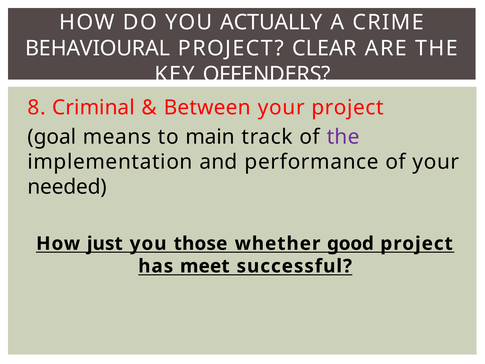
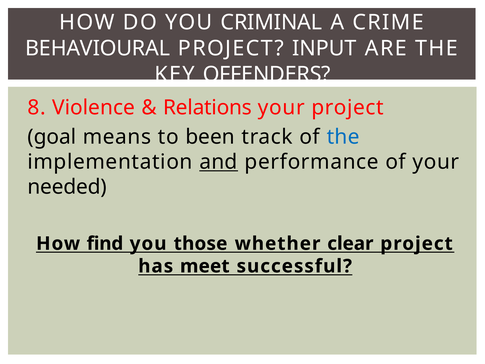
ACTUALLY: ACTUALLY -> CRIMINAL (271, 22)
CLEAR: CLEAR -> INPUT (324, 48)
Criminal: Criminal -> Violence (94, 108)
Between: Between -> Relations (207, 108)
main: main -> been (210, 137)
the colour: purple -> blue (343, 137)
and underline: none -> present (219, 162)
just: just -> find (105, 243)
good: good -> clear (350, 243)
